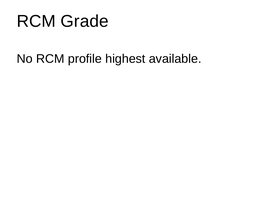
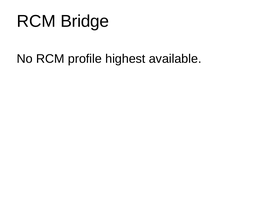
Grade: Grade -> Bridge (85, 21)
